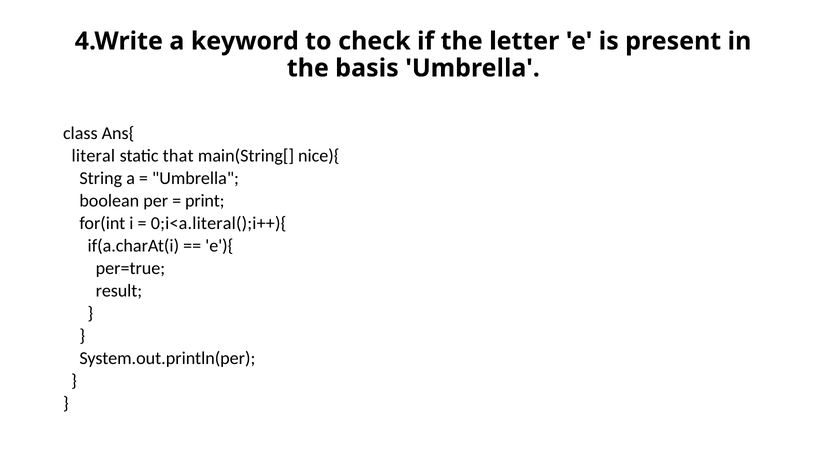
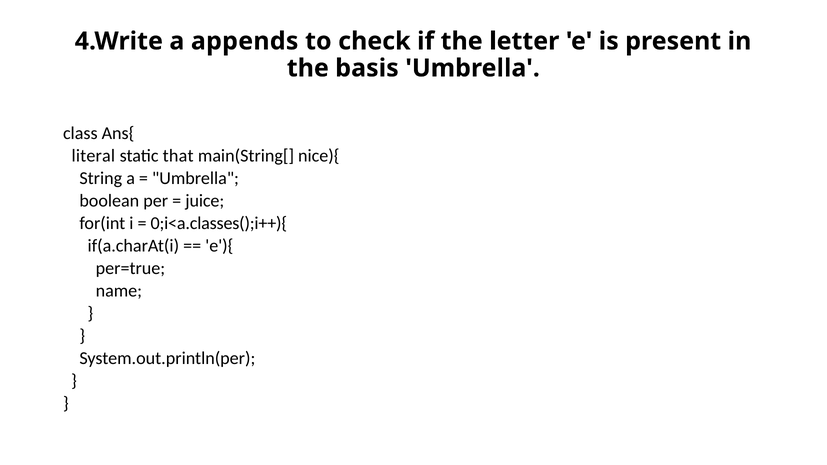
keyword: keyword -> appends (245, 41)
print: print -> juice (205, 201)
0;i<a.literal();i++){: 0;i<a.literal();i++){ -> 0;i<a.classes();i++){ (219, 224)
result: result -> name (119, 291)
